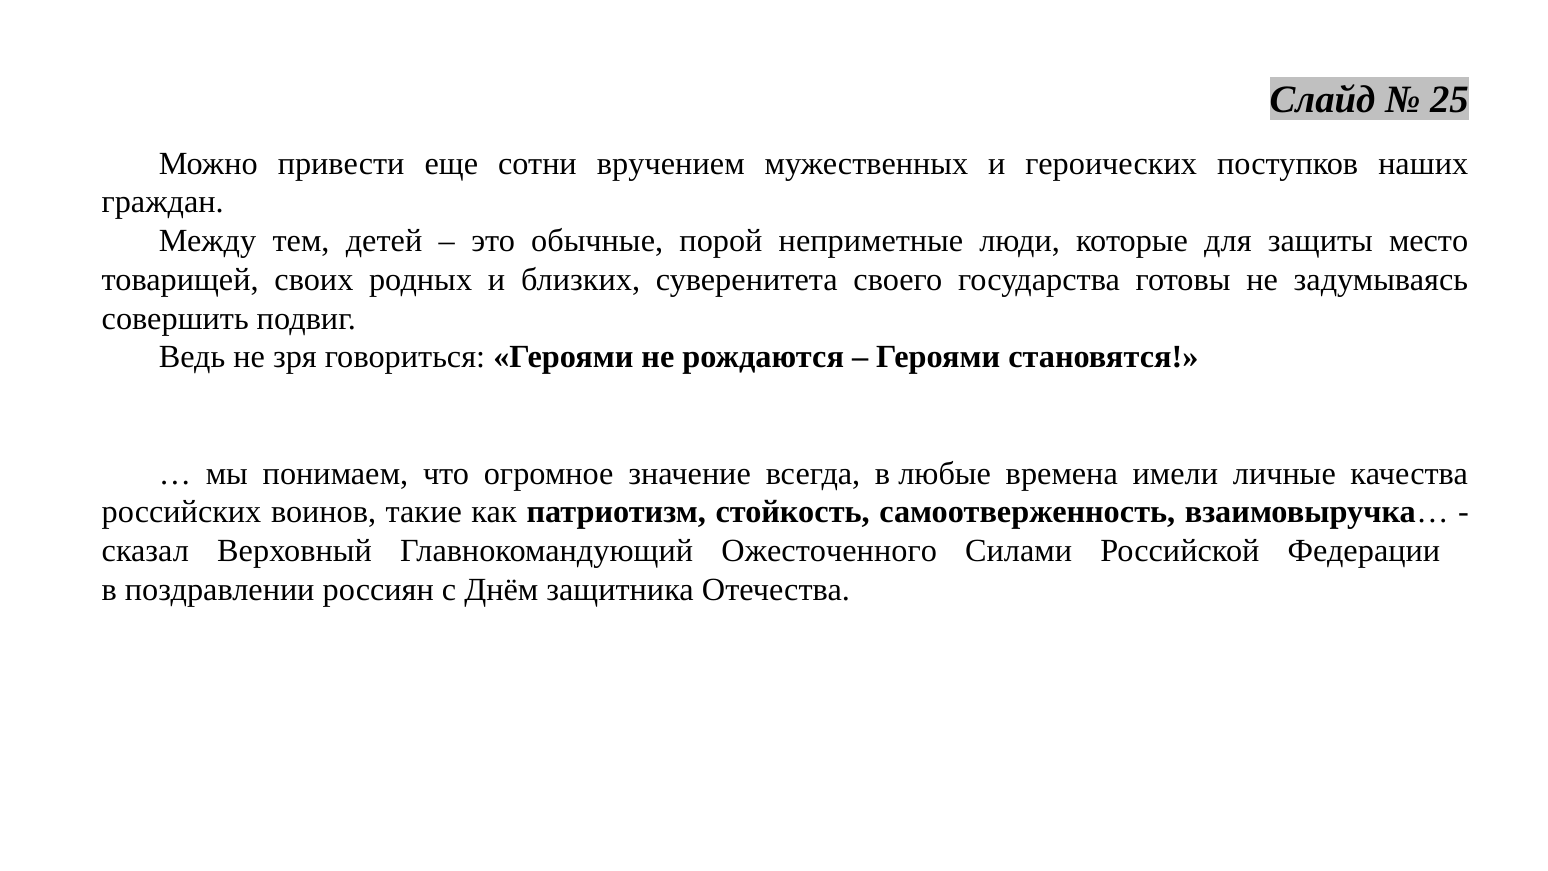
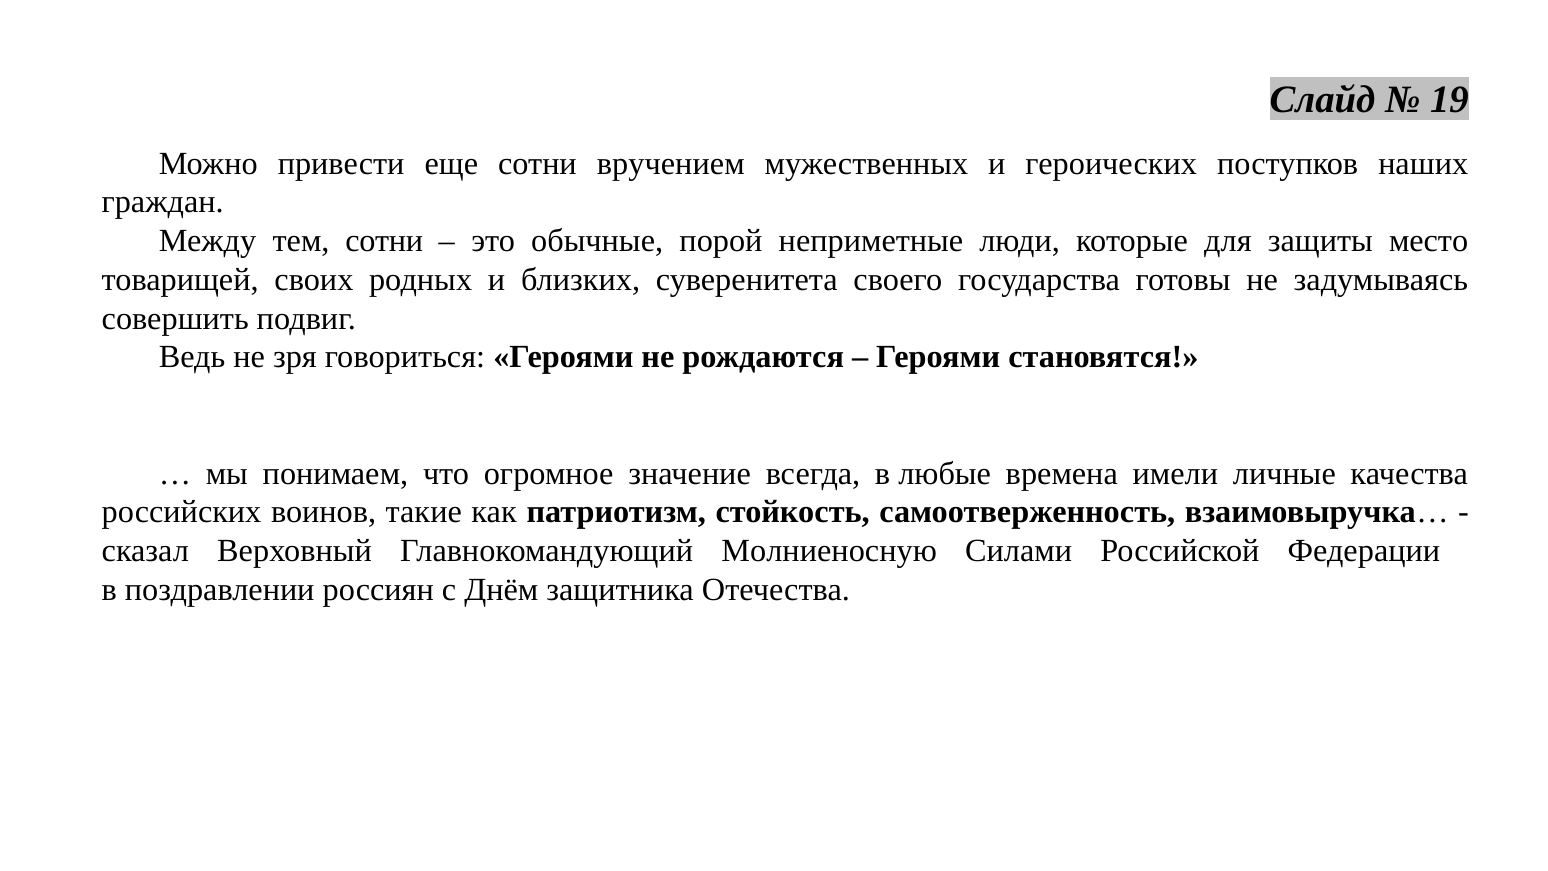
25: 25 -> 19 (1449, 99)
тем детей: детей -> сотни (384, 241)
Ожесточенного: Ожесточенного -> Молниеносную (829, 551)
